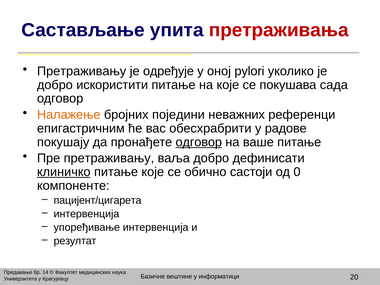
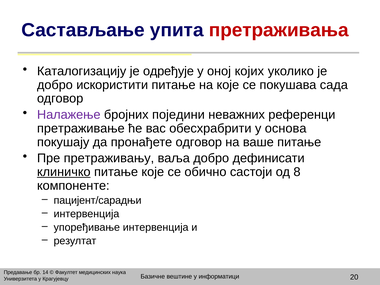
Претраживању: Претраживању -> Каталогизацију (82, 71)
pylori: pylori -> којих (249, 71)
Налажење colour: orange -> purple (69, 115)
епигастричним: епигастричним -> претраживање (81, 128)
радове: радове -> основа (286, 128)
одговор underline: present -> none (199, 142)
0: 0 -> 8 (297, 172)
пацијент/цигарета: пацијент/цигарета -> пацијент/сарадњи (98, 200)
